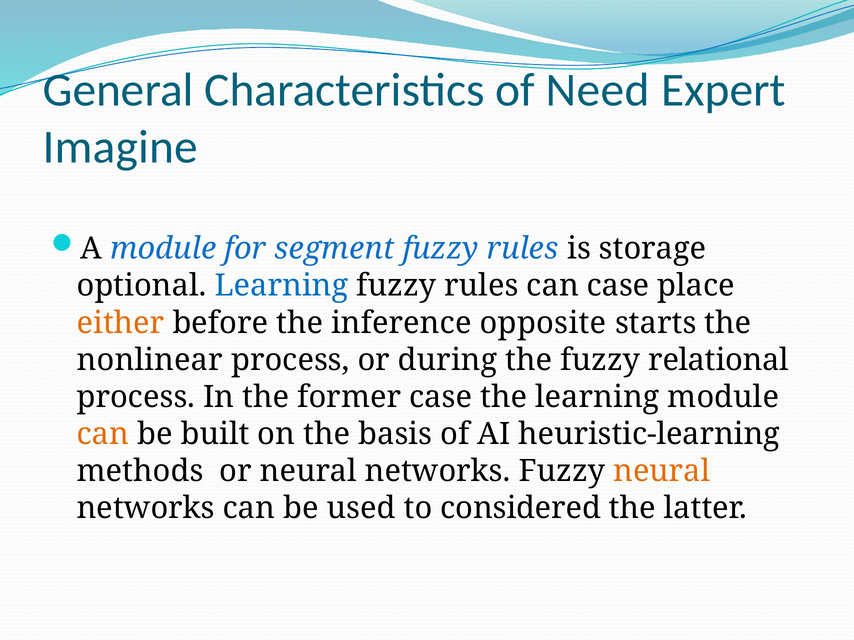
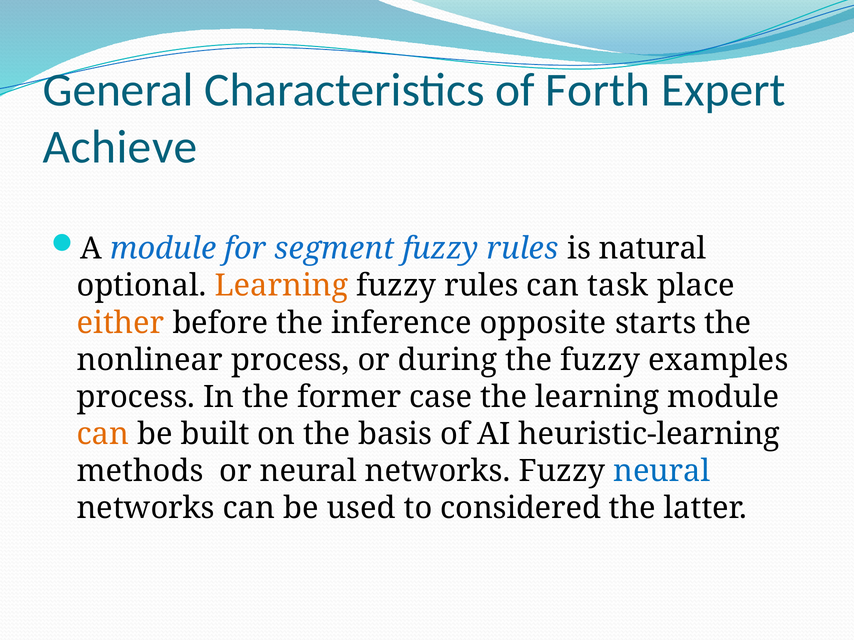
Need: Need -> Forth (598, 90)
Imagine: Imagine -> Achieve (120, 147)
storage: storage -> natural (653, 249)
Learning colour: blue -> orange (281, 286)
can case: case -> task (618, 286)
relational: relational -> examples (718, 360)
neural colour: orange -> blue (662, 471)
